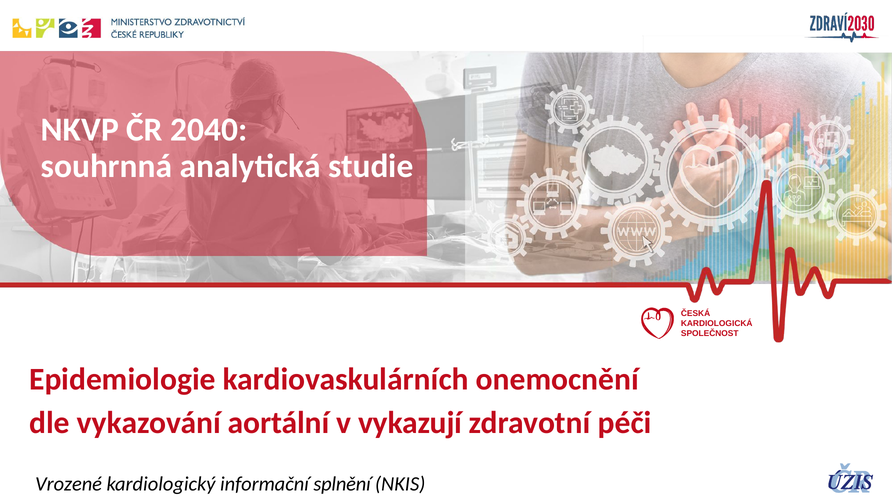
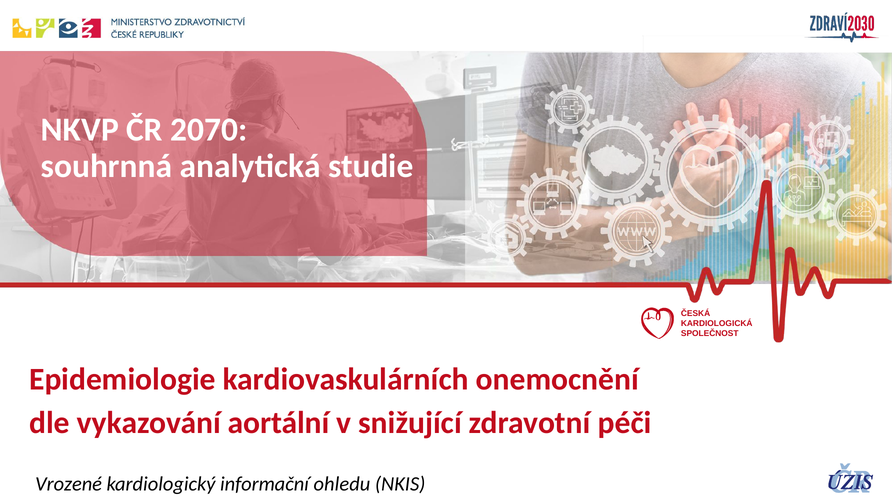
2040: 2040 -> 2070 (209, 130)
vykazují: vykazují -> snižující (410, 423)
splnění: splnění -> ohledu (342, 484)
